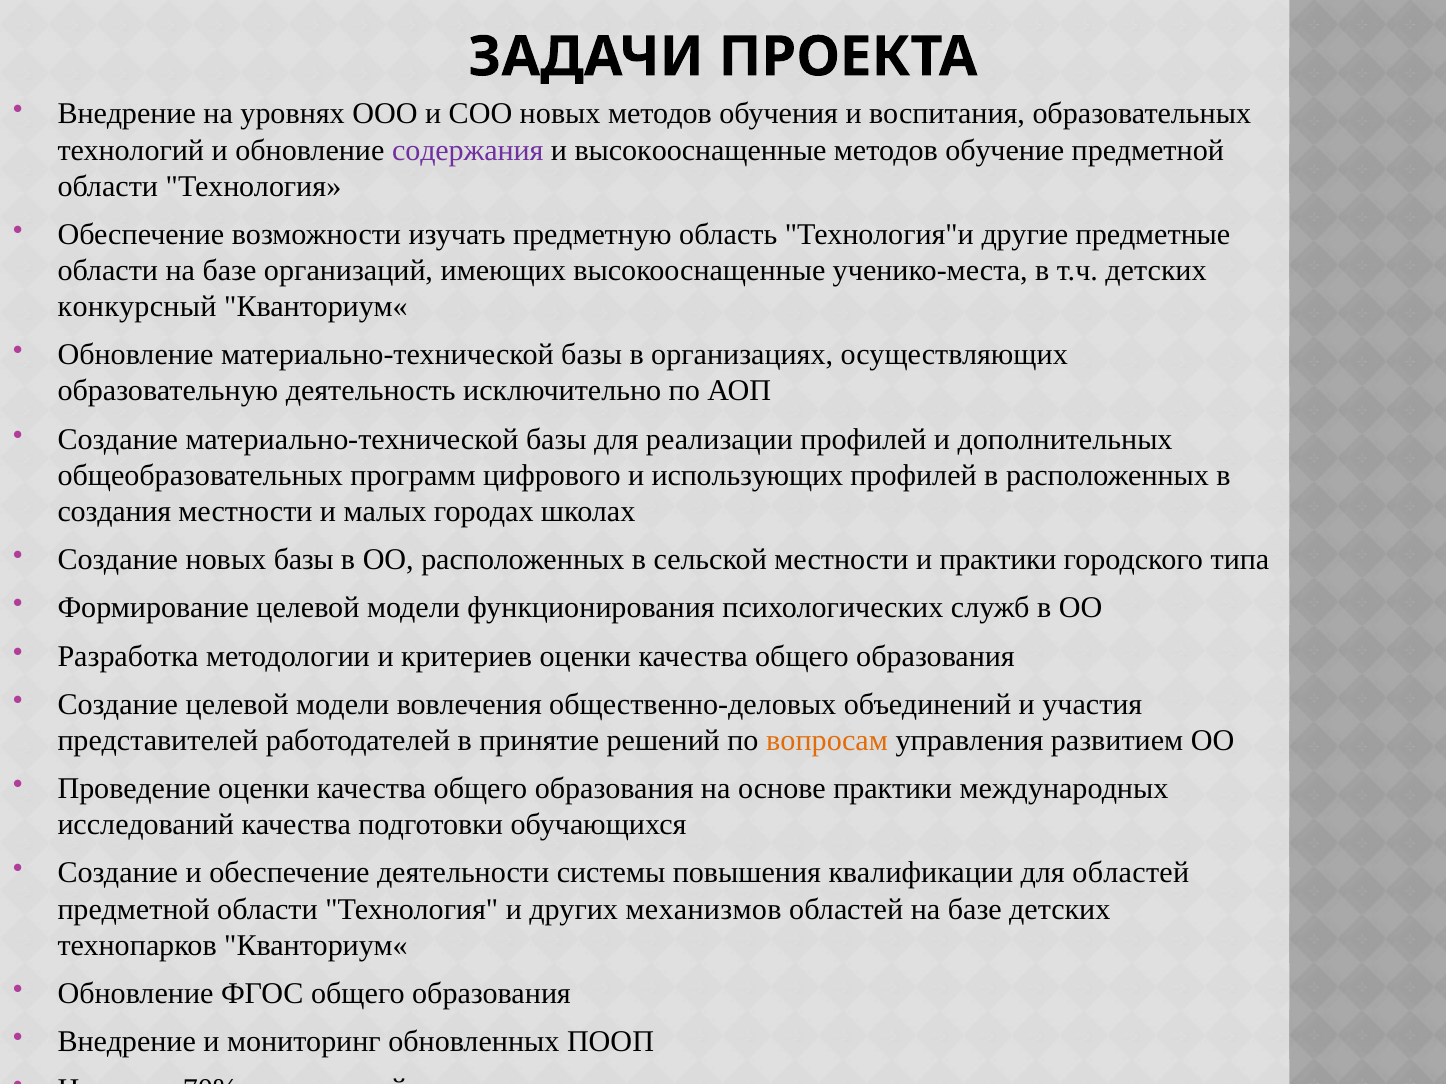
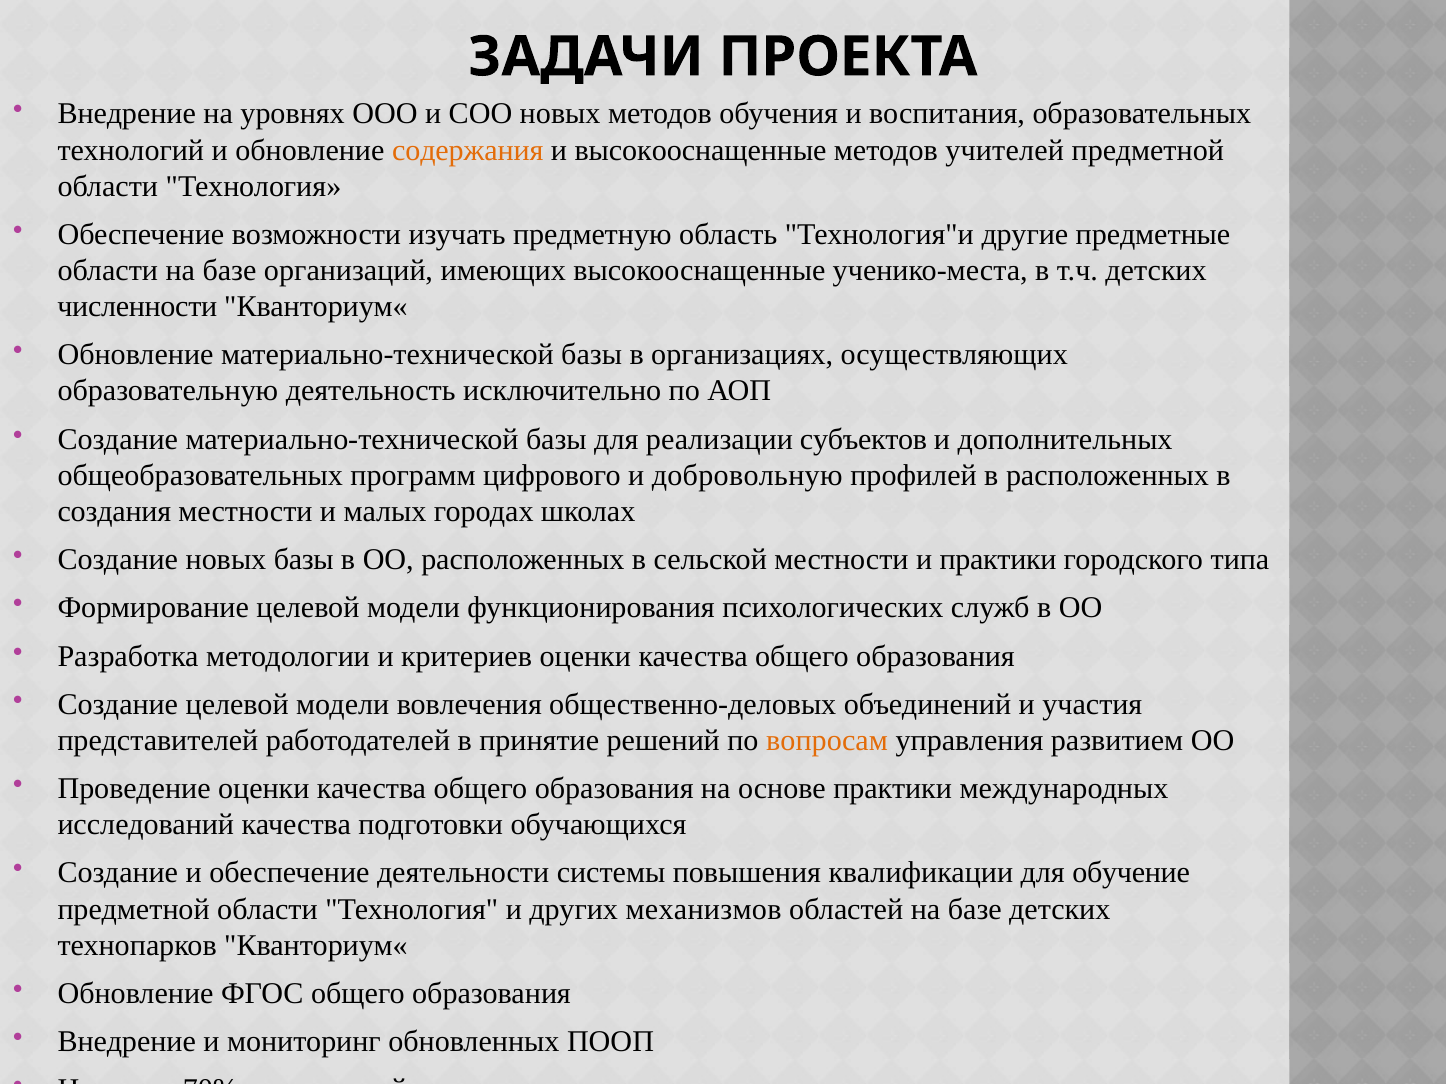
содержания colour: purple -> orange (468, 150)
обучение: обучение -> учителей (1005, 150)
конкурсный: конкурсный -> численности (137, 307)
реализации профилей: профилей -> субъектов (864, 439)
использующих: использующих -> добровольную (747, 476)
для областей: областей -> обучение (1131, 873)
